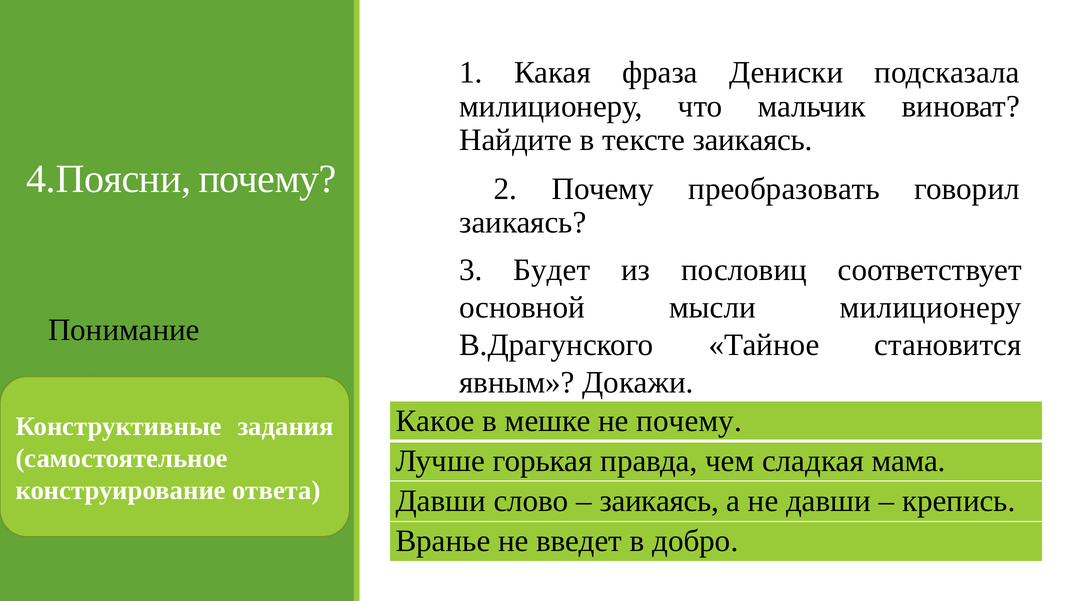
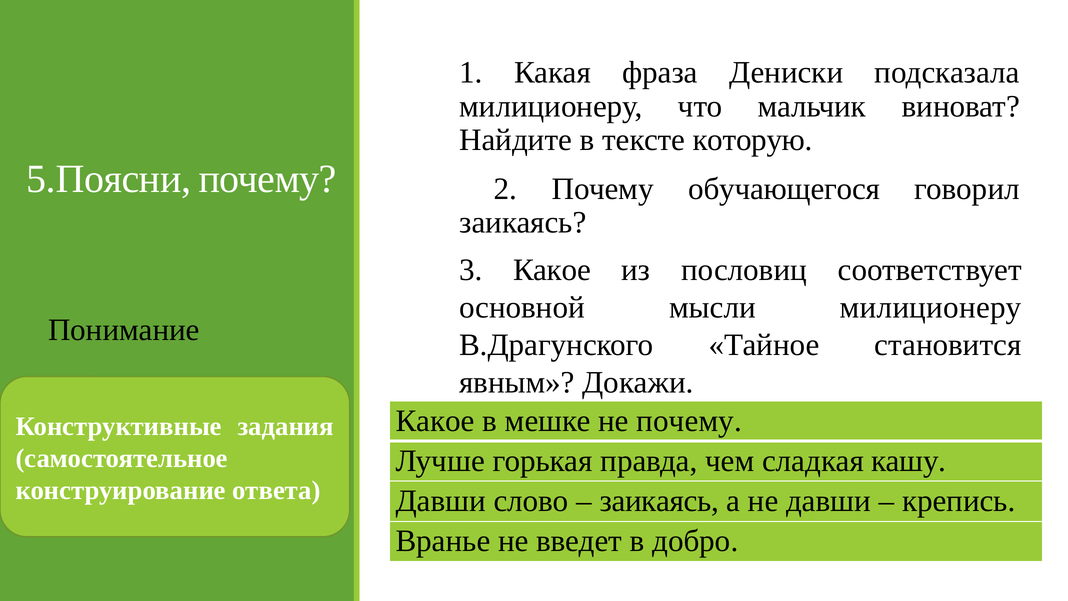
тексте заикаясь: заикаясь -> которую (753, 140)
4.Поясни: 4.Поясни -> 5.Поясни (109, 179)
преобразовать: преобразовать -> обучающегося (784, 189)
3 Будет: Будет -> Какое (552, 270)
мама: мама -> кашу (909, 461)
